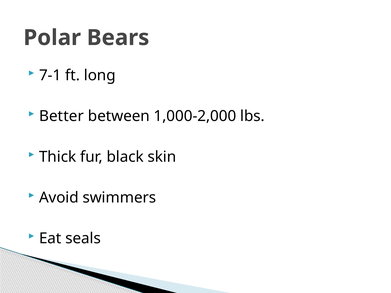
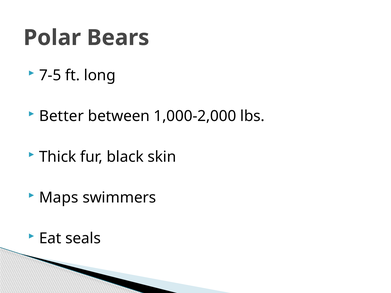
7-1: 7-1 -> 7-5 (50, 75)
Avoid: Avoid -> Maps (59, 198)
